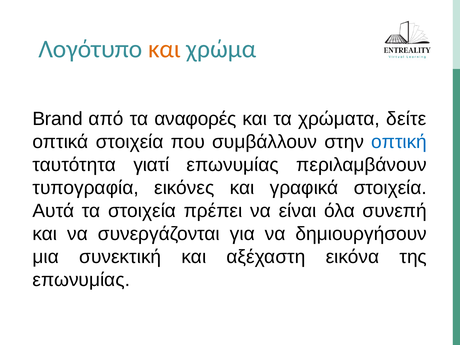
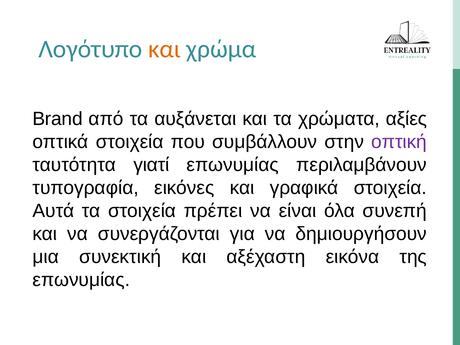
αναφορές: αναφορές -> αυξάνεται (195, 119)
δείτε: δείτε -> αξίες (406, 119)
οπτική colour: blue -> purple (399, 142)
